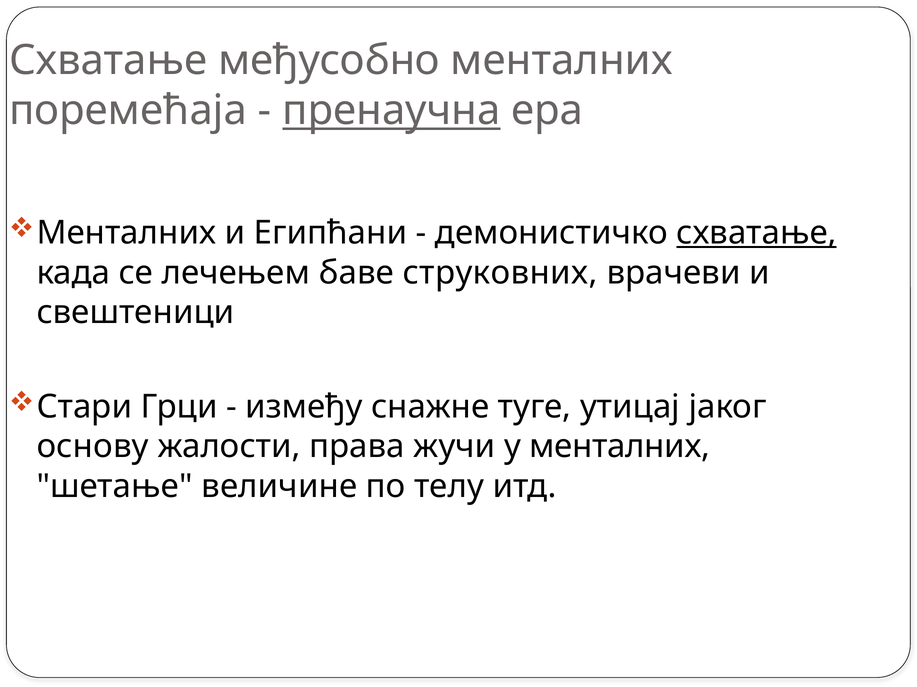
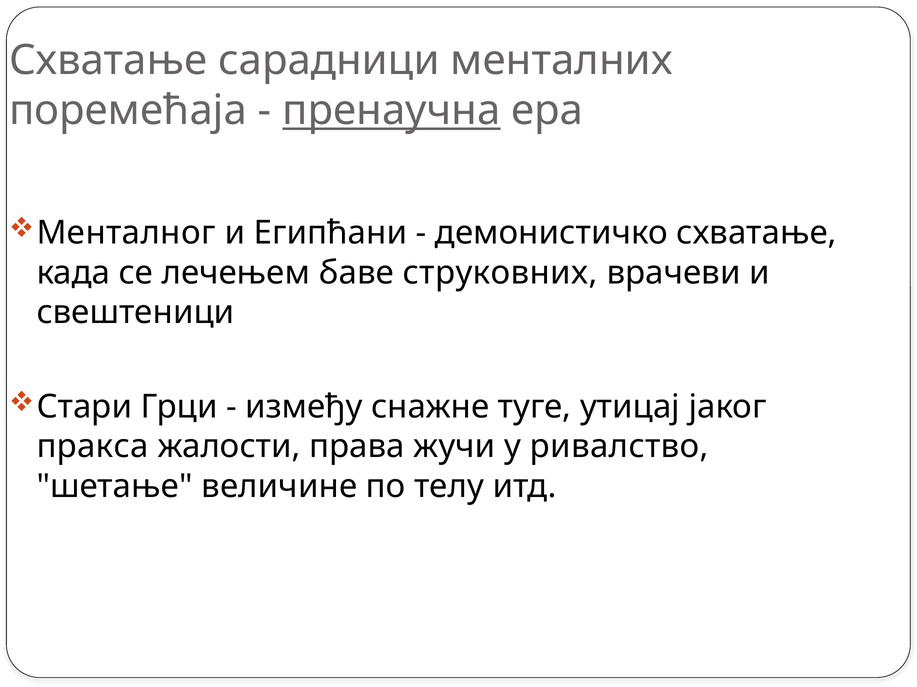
међусобно: међусобно -> сарадници (329, 60)
Менталних: Менталних -> Менталног (126, 233)
схватање underline: present -> none (757, 233)
основу: основу -> пракса (93, 447)
у менталних: менталних -> ривалство (619, 447)
